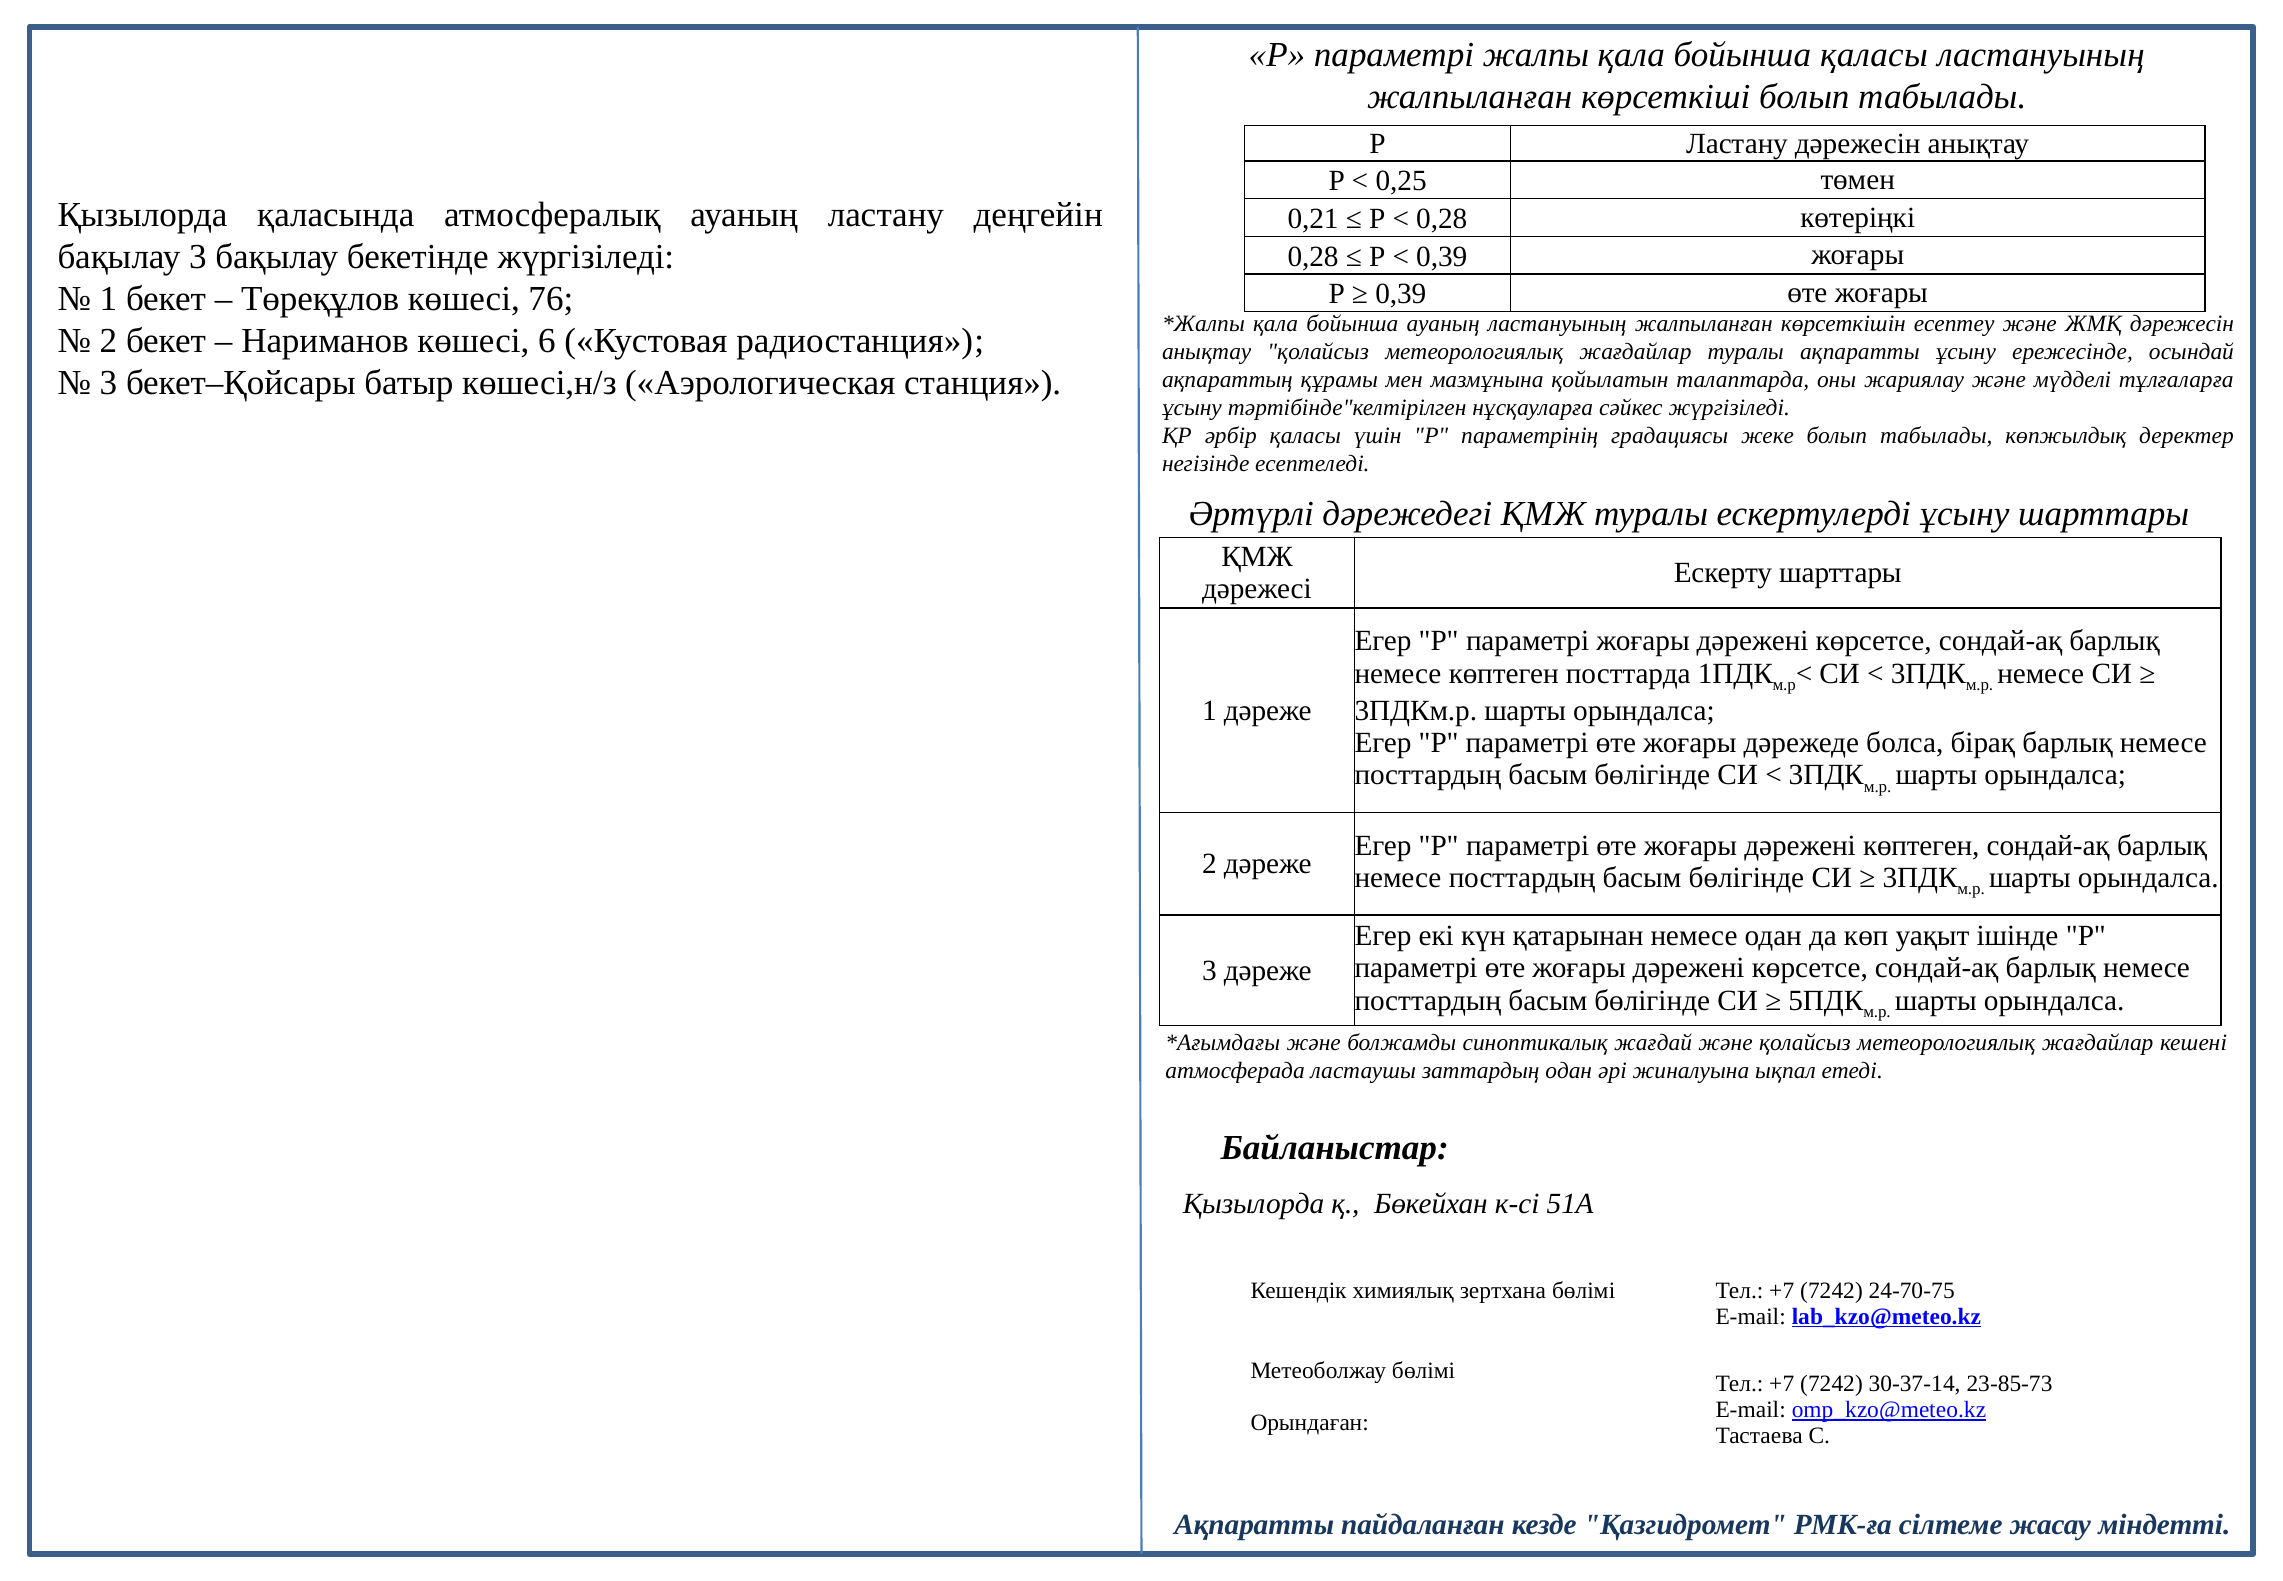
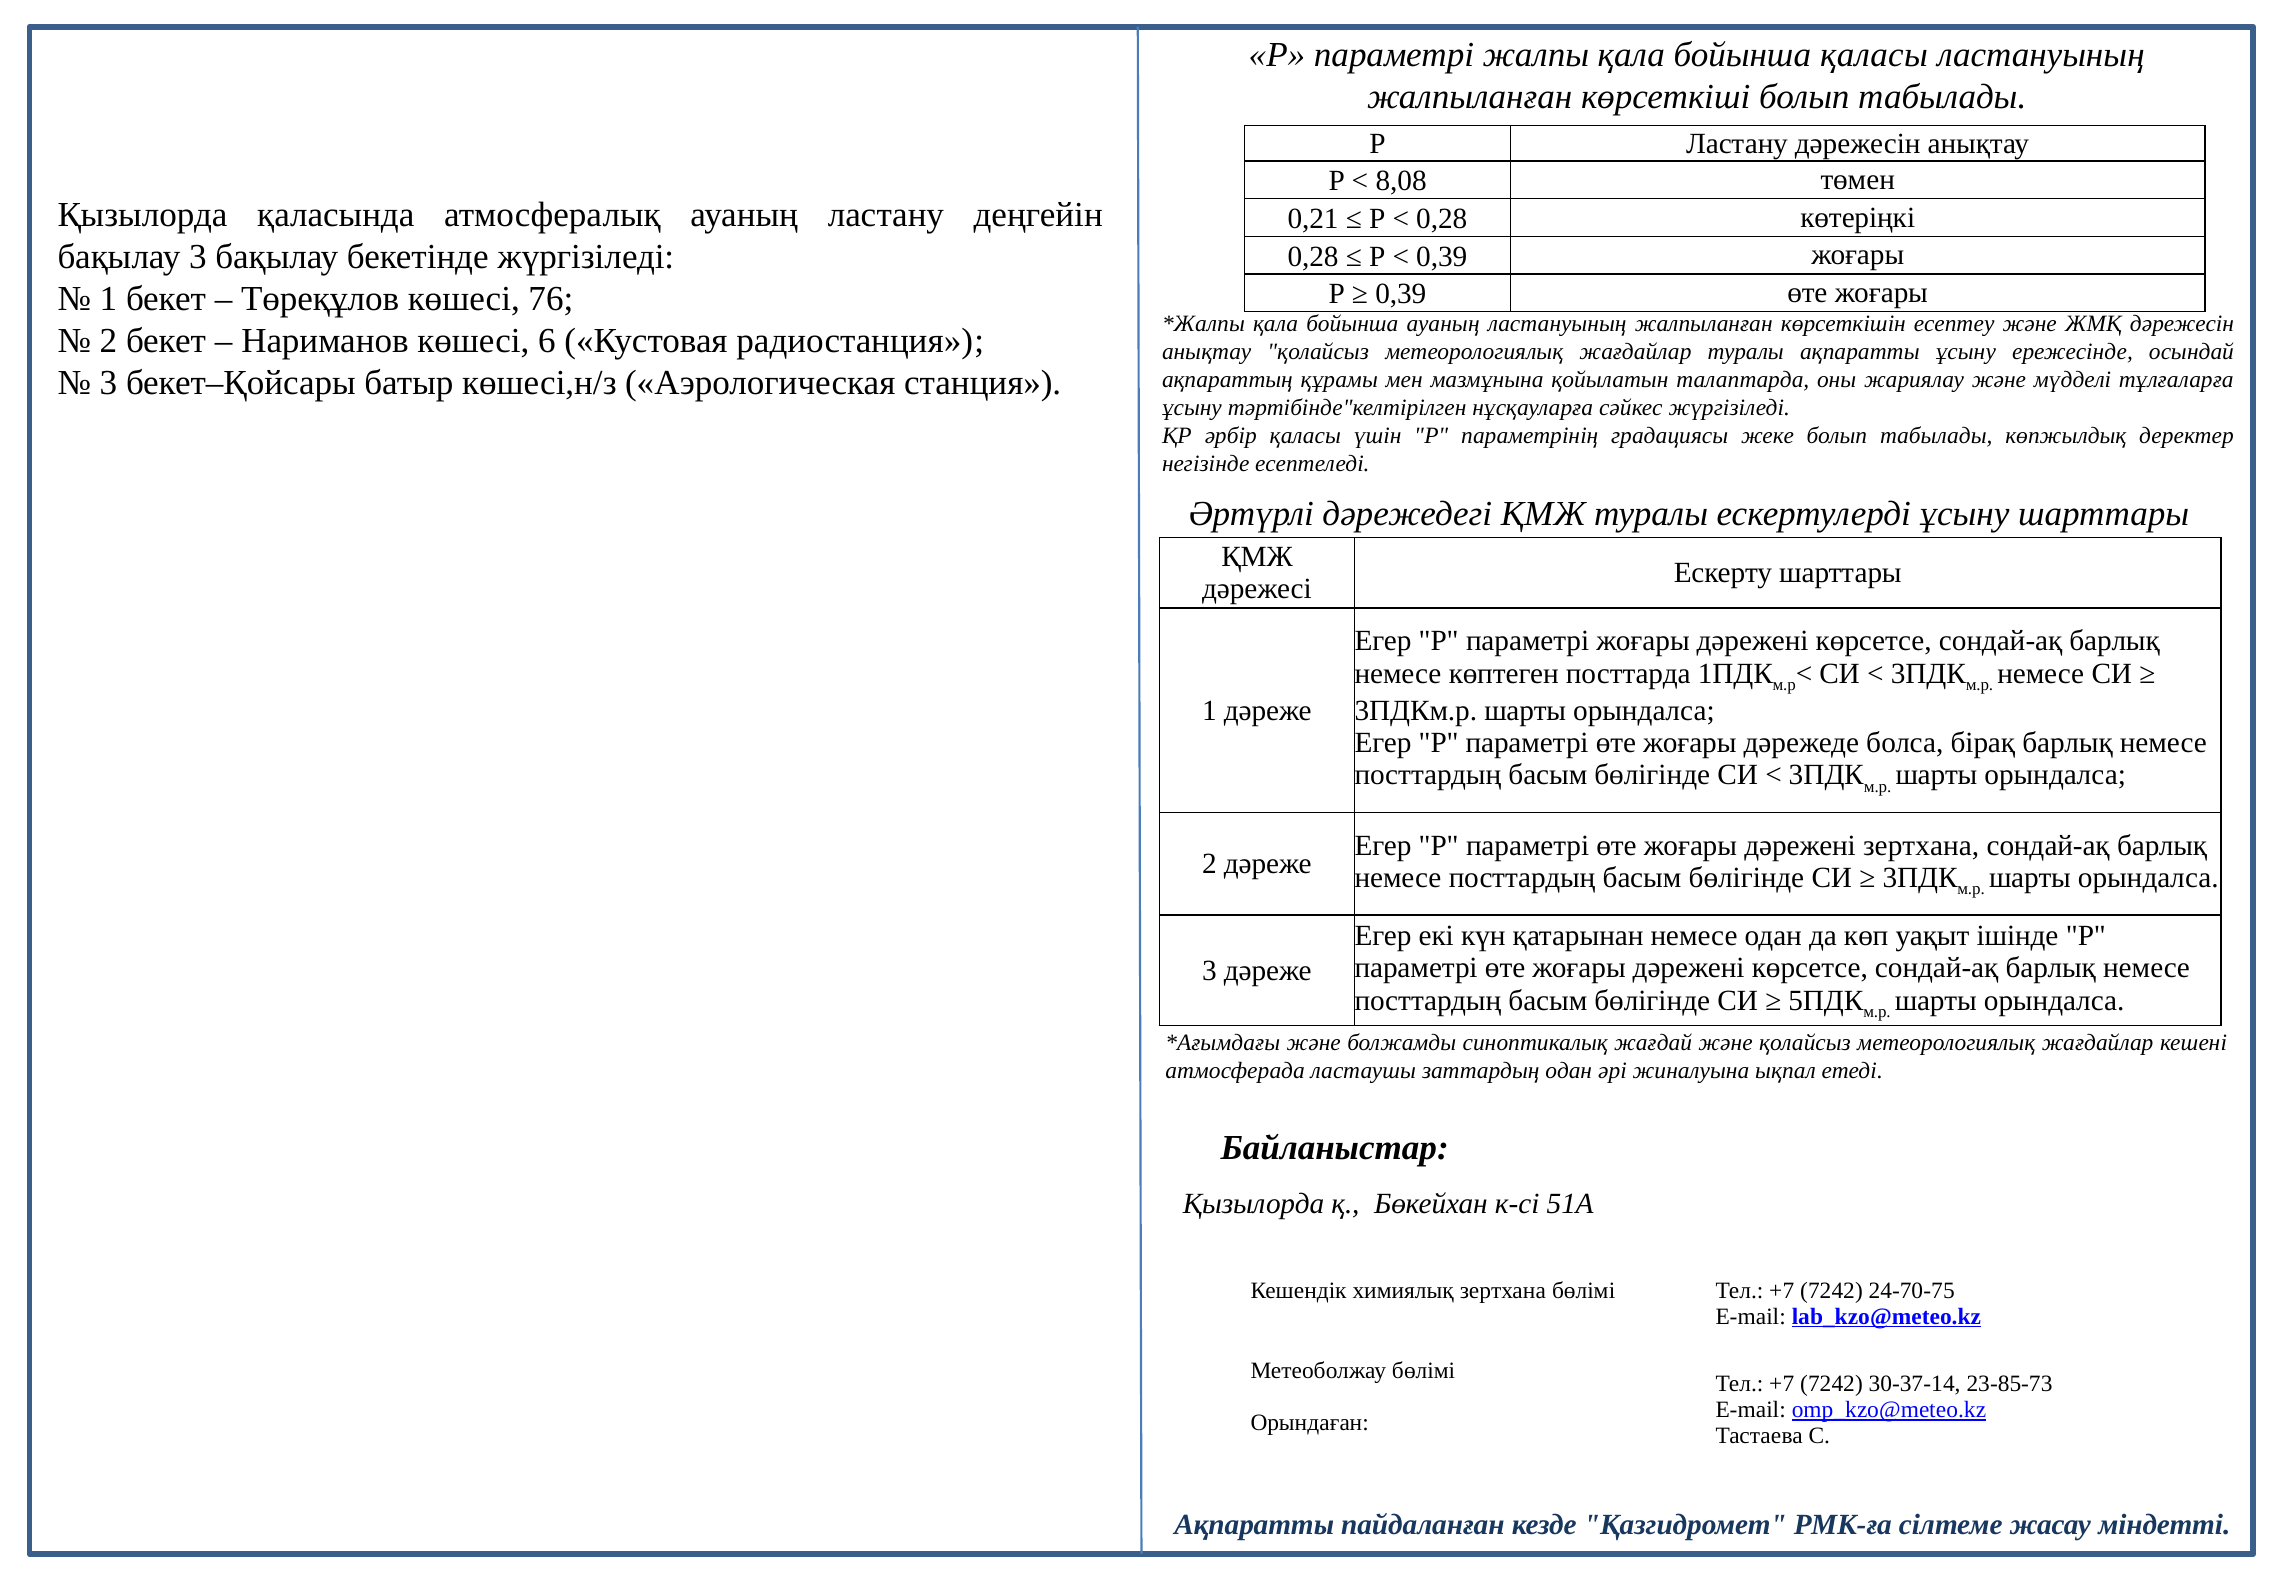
0,25: 0,25 -> 8,08 (1401, 181)
дәрежені көптеген: көптеген -> зертхана (1921, 845)
